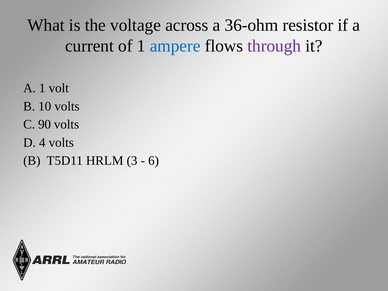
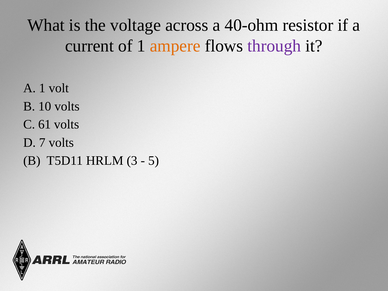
36-ohm: 36-ohm -> 40-ohm (251, 25)
ampere colour: blue -> orange (175, 46)
90: 90 -> 61 (45, 124)
4: 4 -> 7 (42, 142)
6: 6 -> 5 (154, 161)
